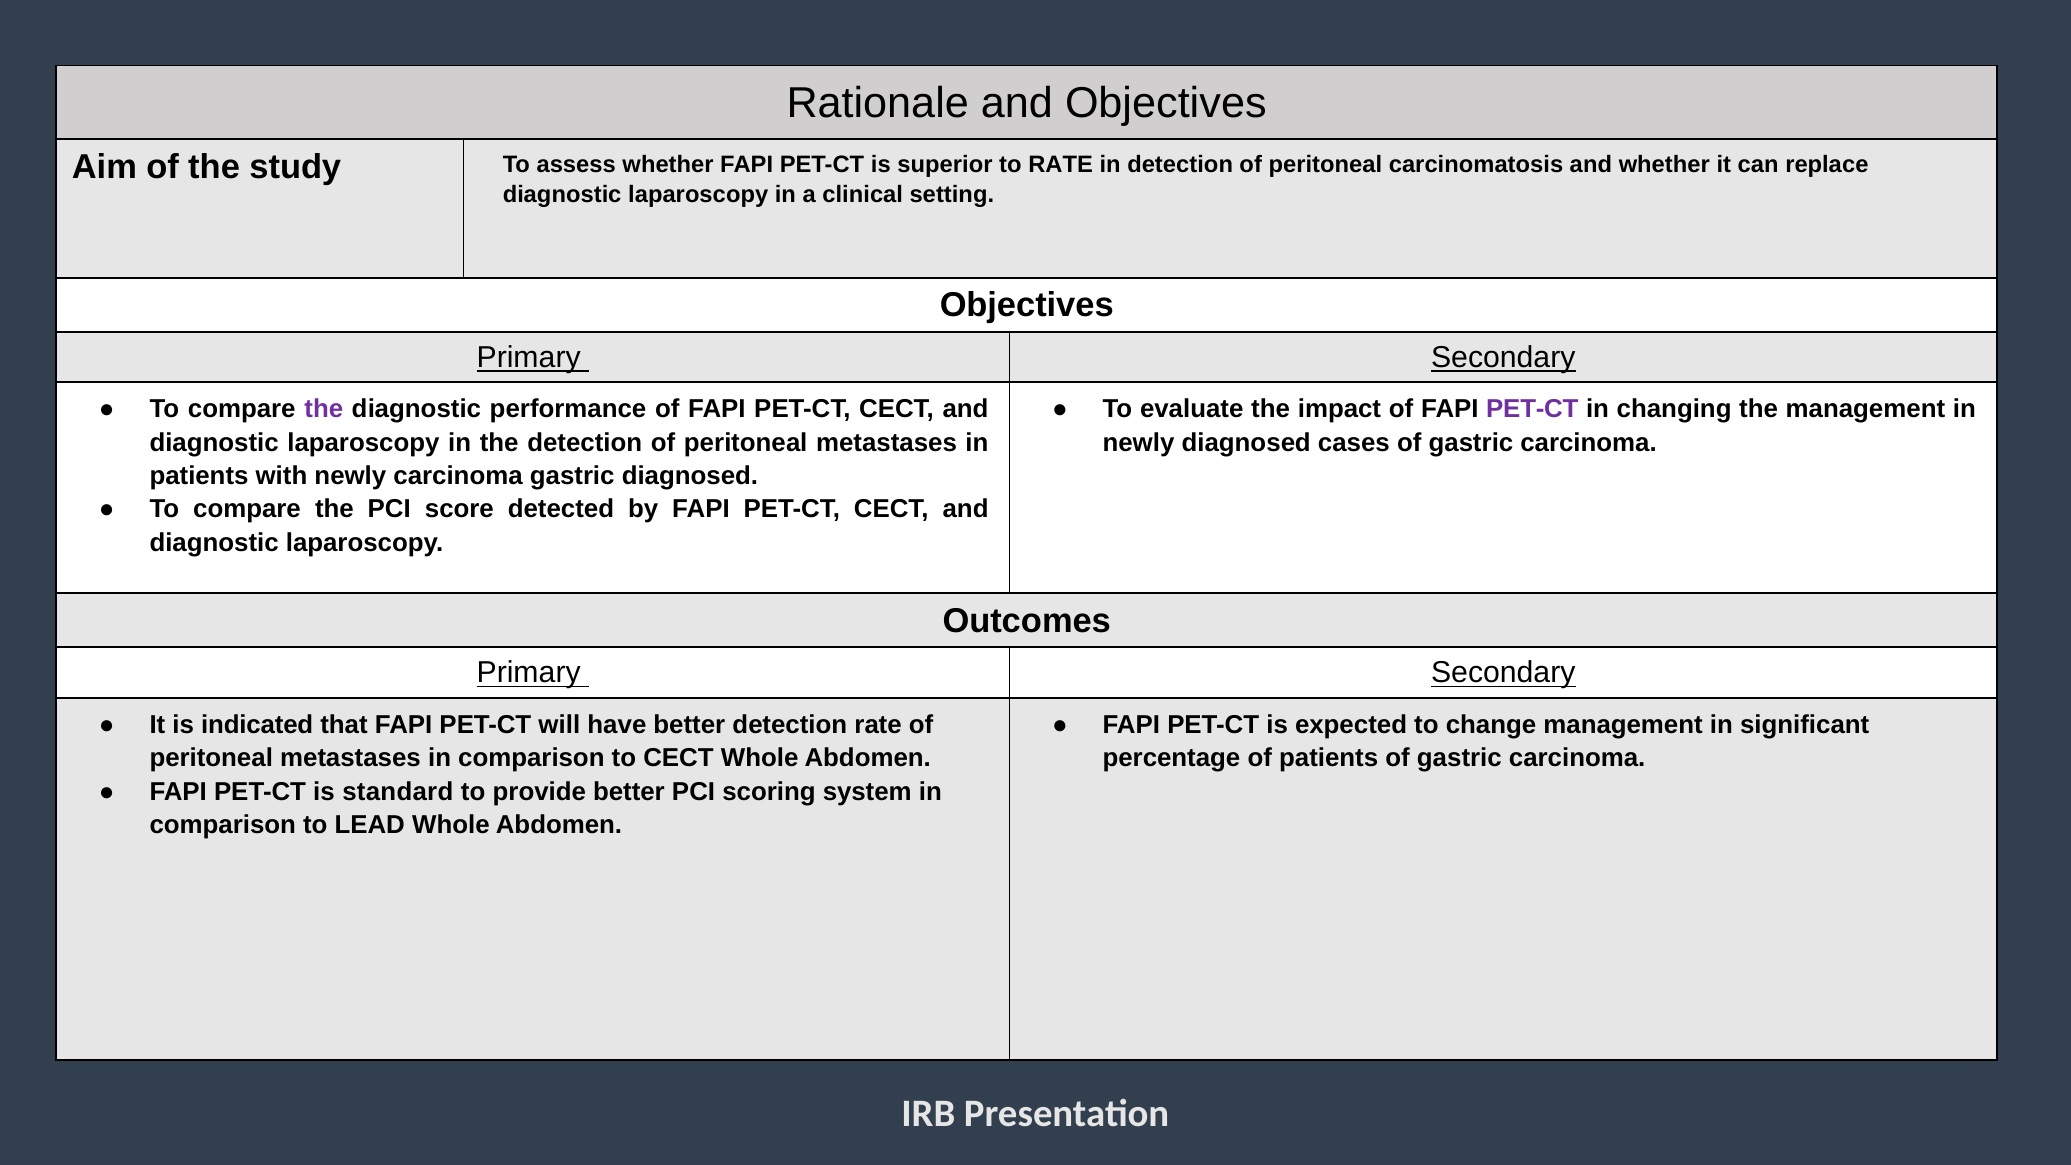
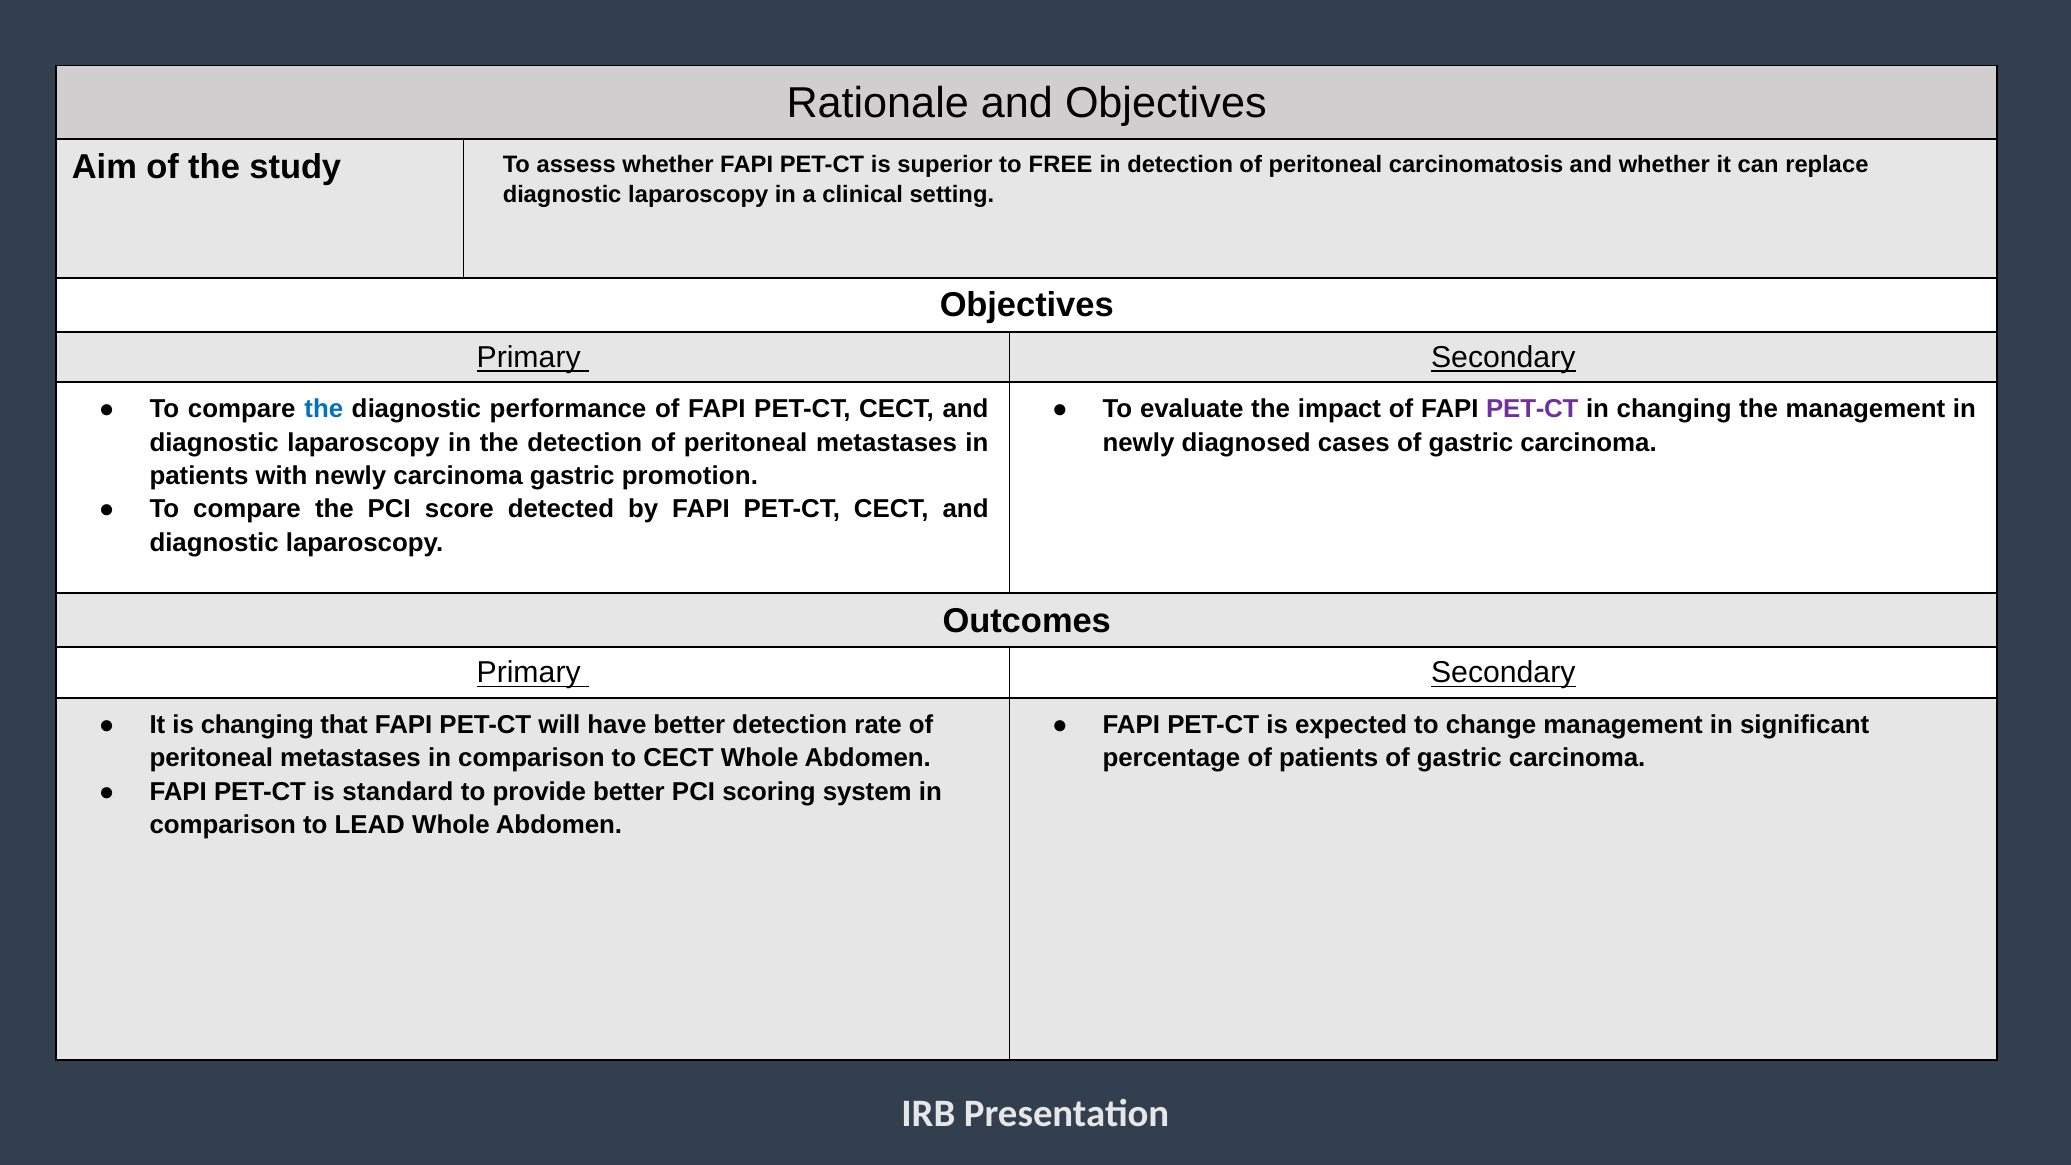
to RATE: RATE -> FREE (1061, 165)
the colour: purple -> blue (324, 409)
gastric diagnosed: diagnosed -> promotion (690, 476)
is indicated: indicated -> changing (257, 725)
